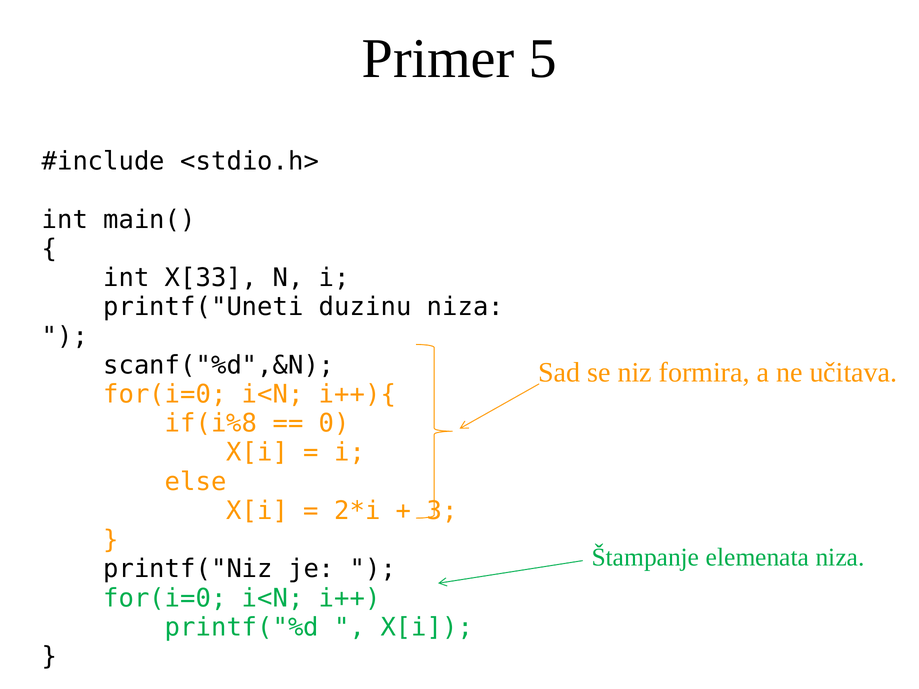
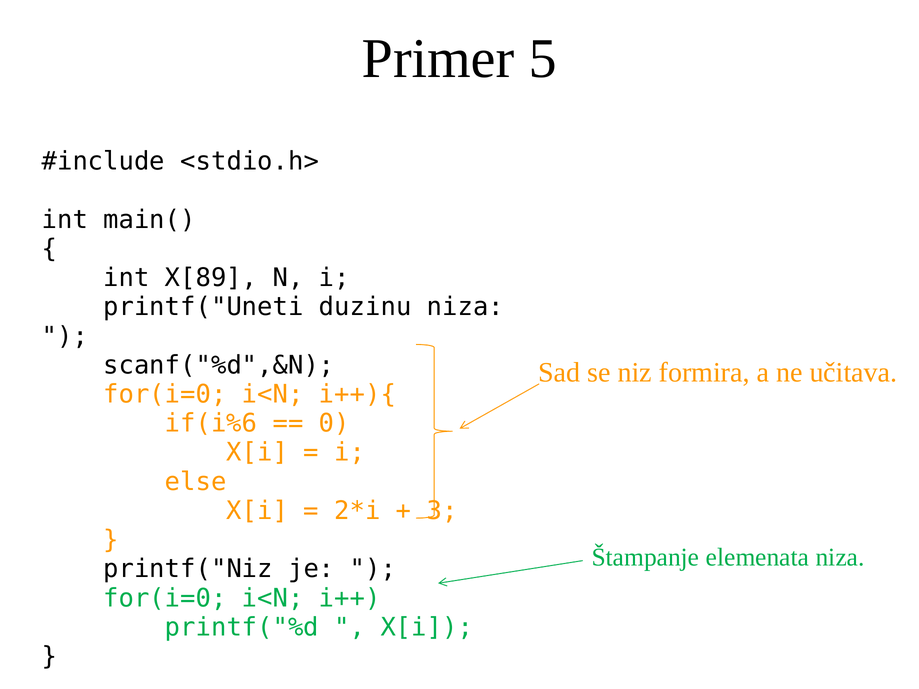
X[33: X[33 -> X[89 (211, 278)
if(i%8: if(i%8 -> if(i%6 (211, 424)
